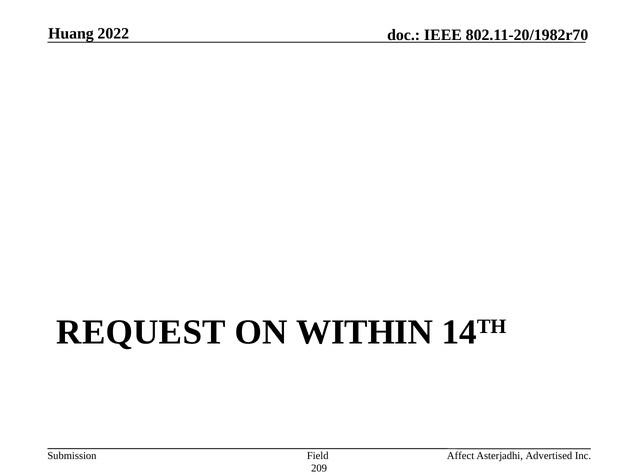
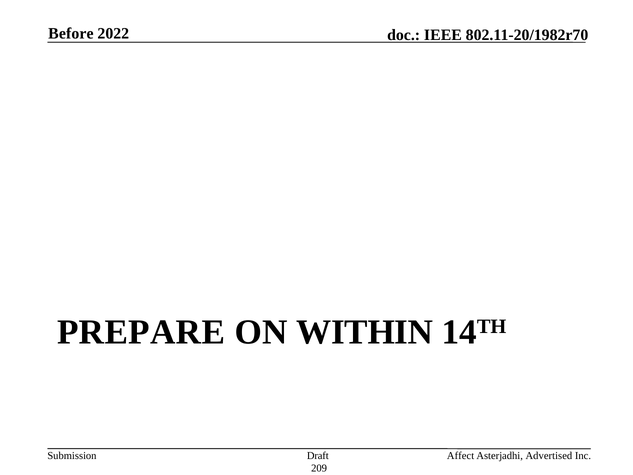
Huang: Huang -> Before (71, 34)
REQUEST: REQUEST -> PREPARE (141, 332)
Field: Field -> Draft (318, 455)
